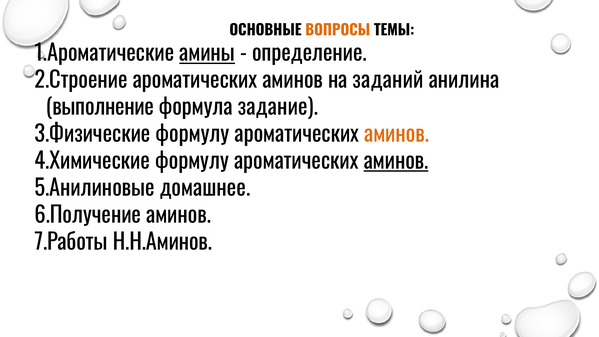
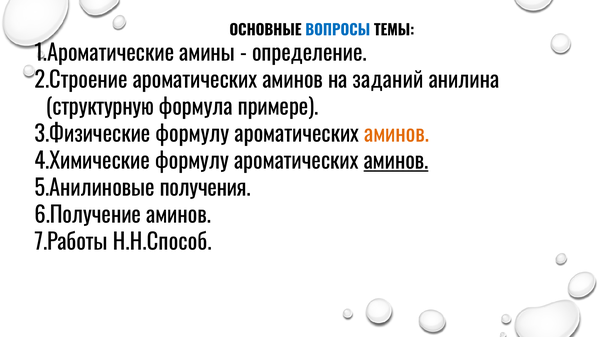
ВОПРОСЫ colour: orange -> blue (338, 30)
амины underline: present -> none (207, 54)
выполнение: выполнение -> структурную (100, 108)
задание: задание -> примере (278, 108)
домашнее: домашнее -> получения (205, 188)
Н.Н.Аминов: Н.Н.Аминов -> Н.Н.Способ (162, 242)
